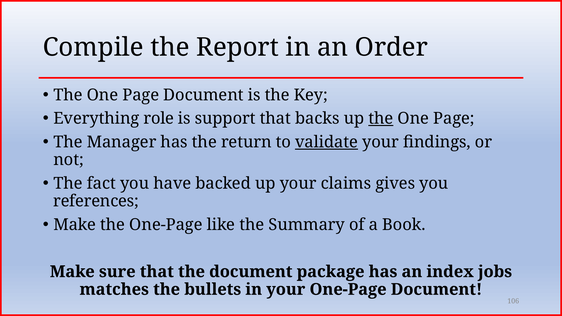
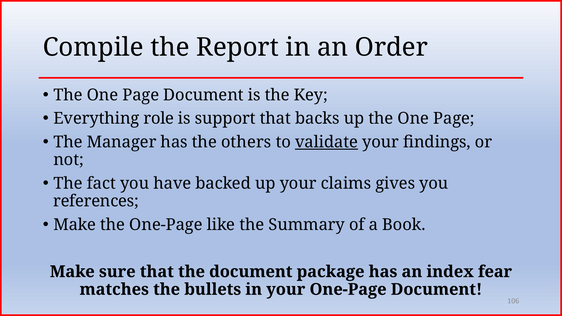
the underline: present -> none (381, 119)
return: return -> others (246, 142)
jobs: jobs -> fear (495, 272)
